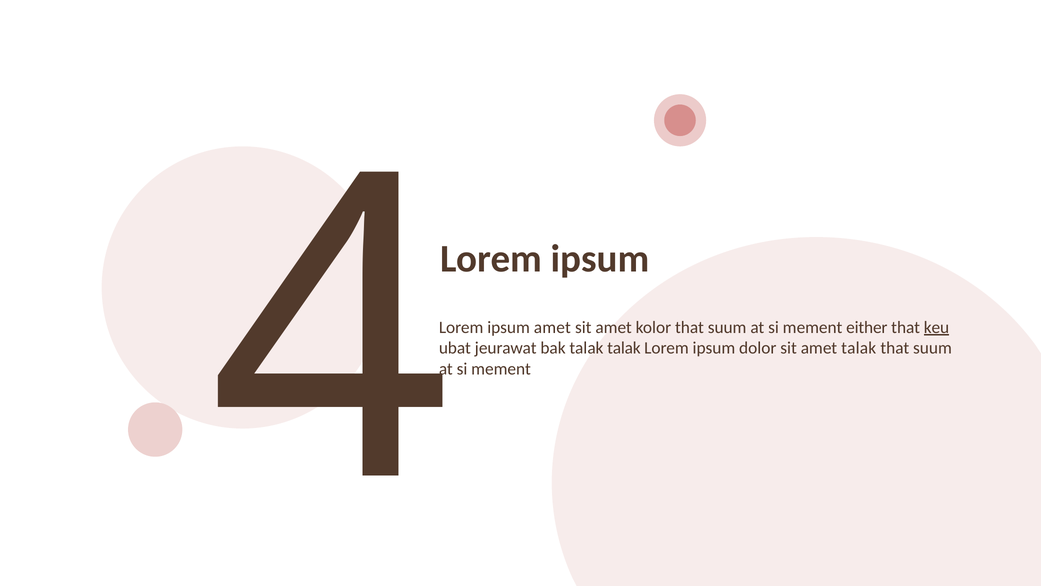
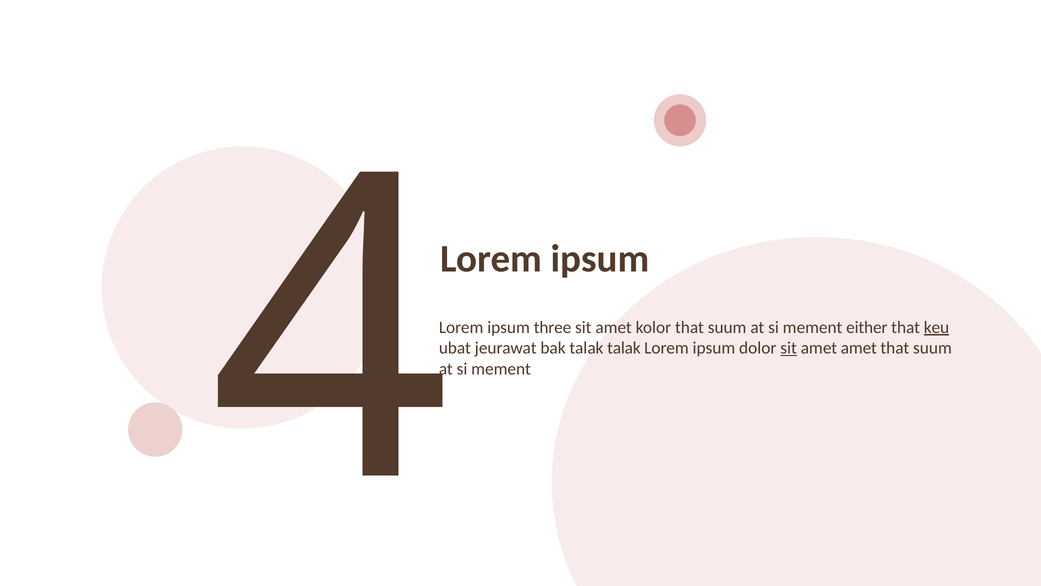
ipsum amet: amet -> three (553, 327)
sit underline: none -> present (789, 348)
amet talak: talak -> amet (859, 348)
